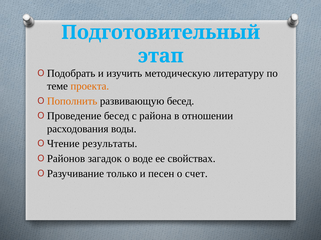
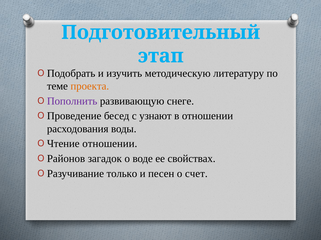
Пополнить colour: orange -> purple (72, 101)
развивающую бесед: бесед -> снеге (180, 101)
района: района -> узнают (155, 116)
Чтение результаты: результаты -> отношении (110, 144)
